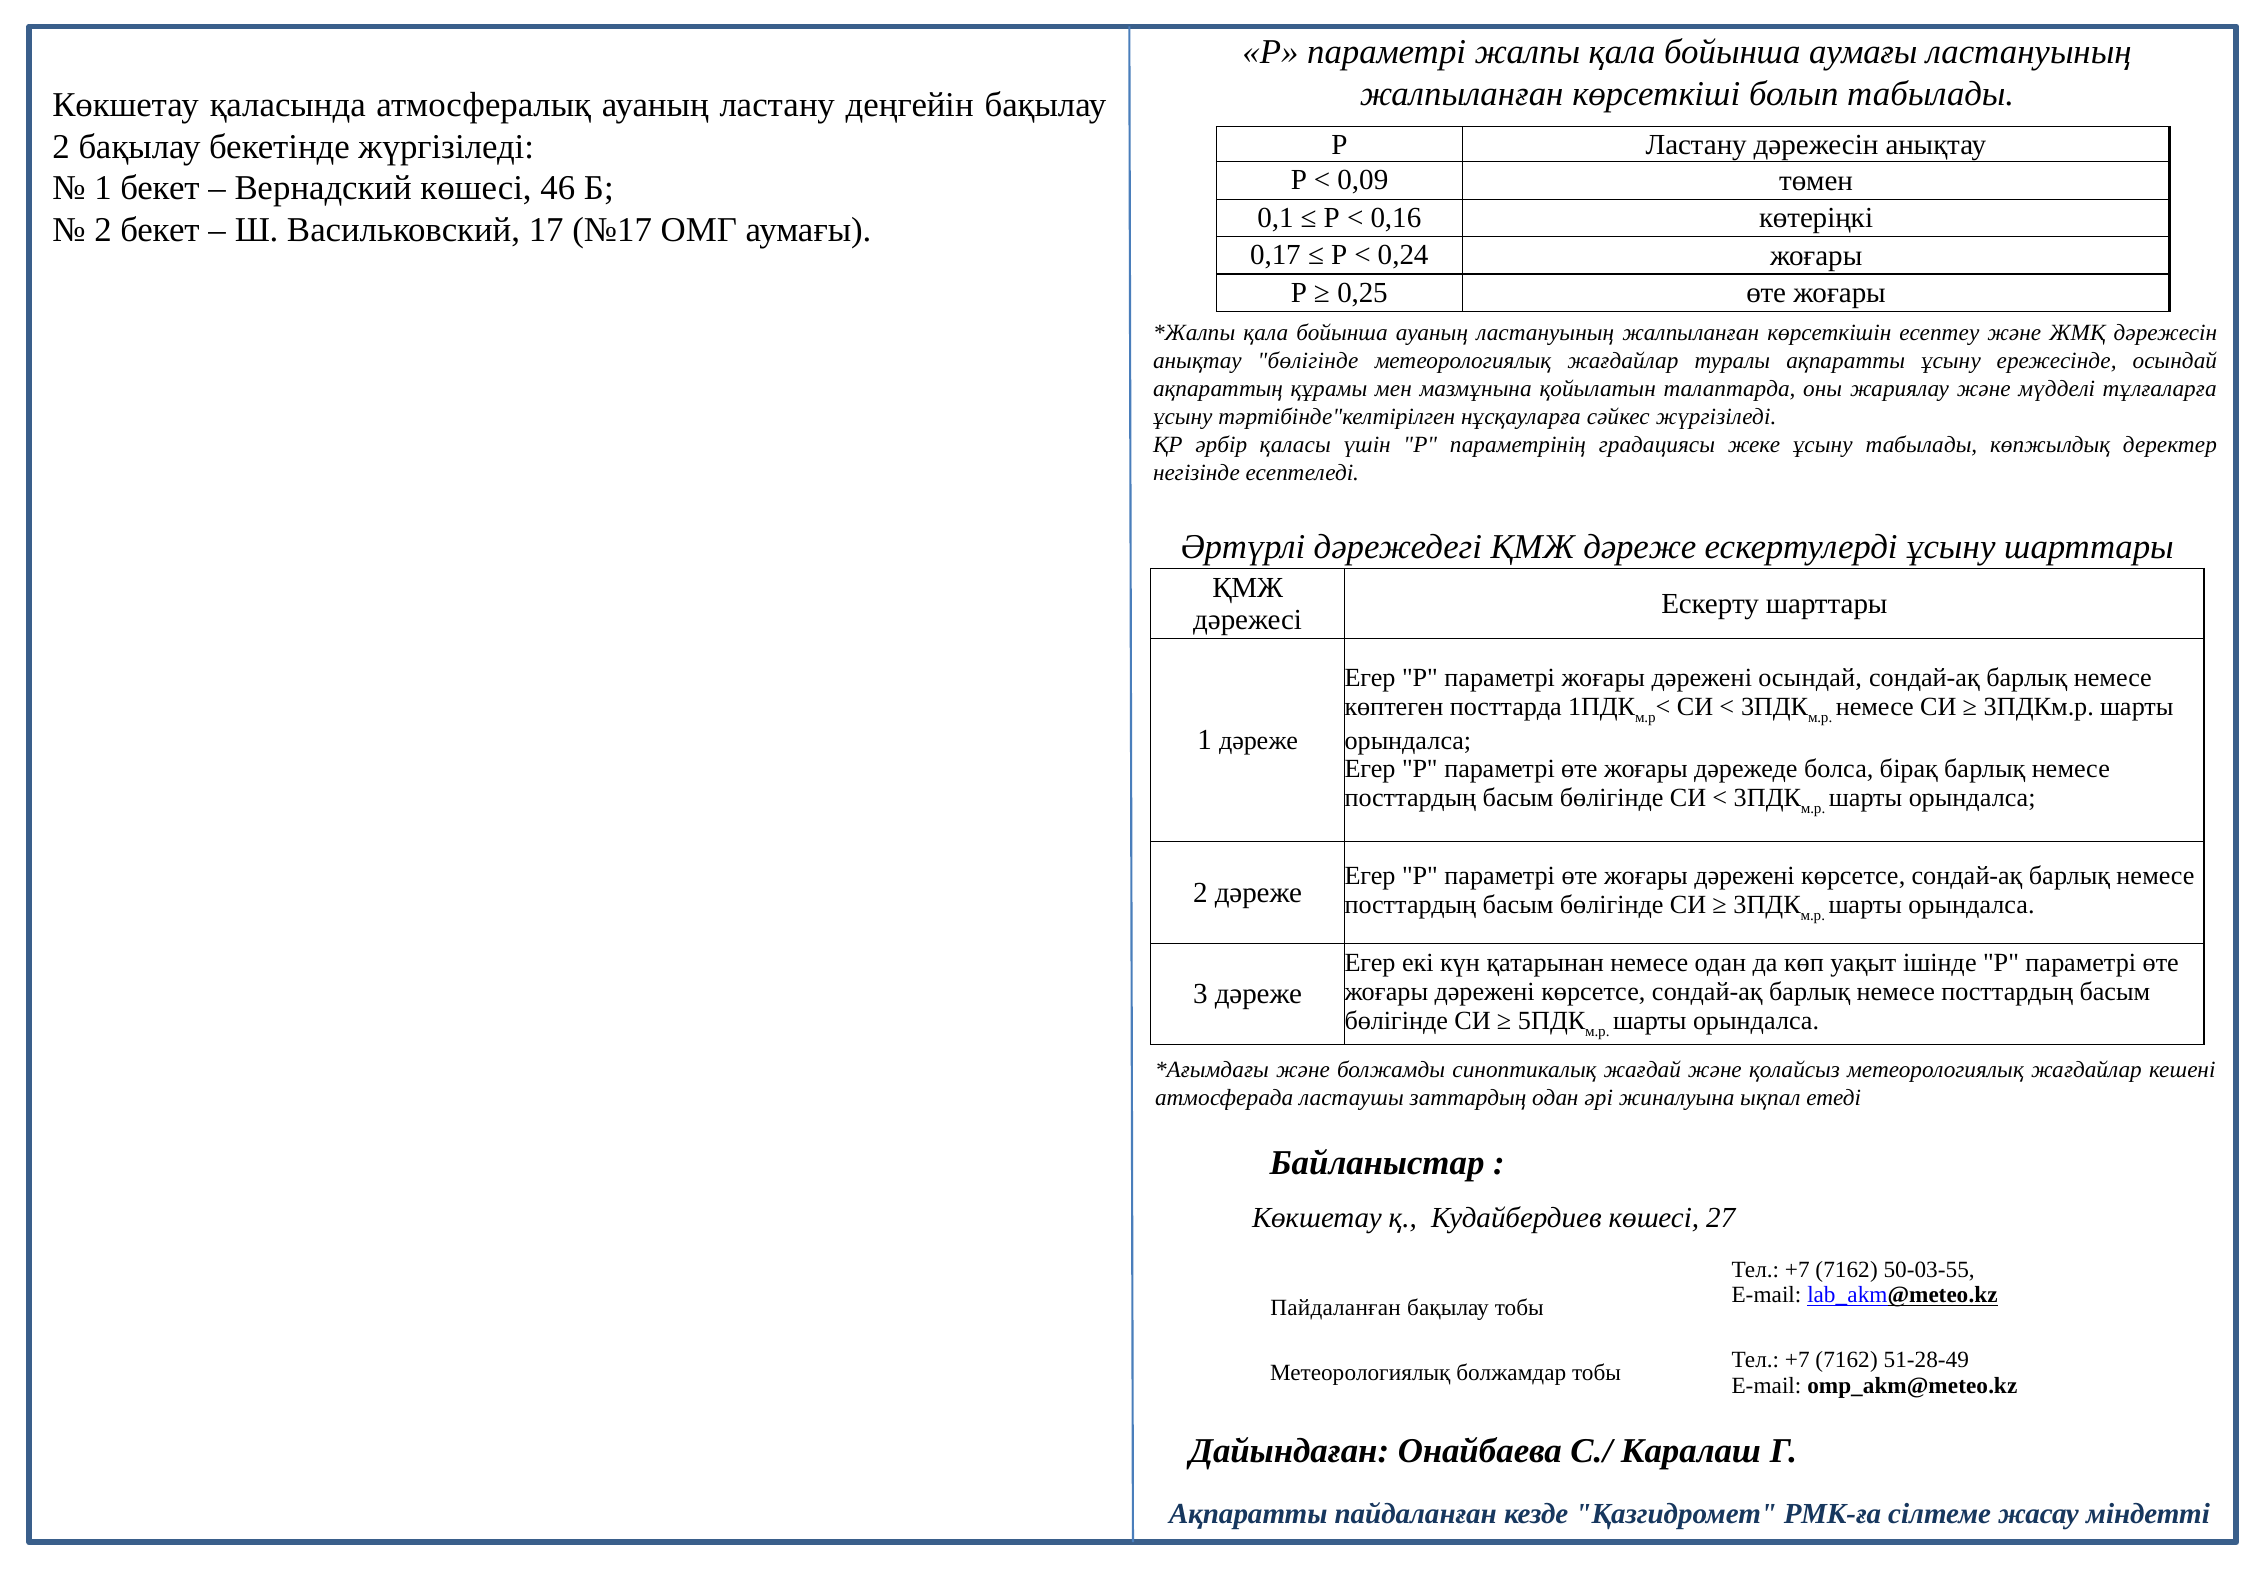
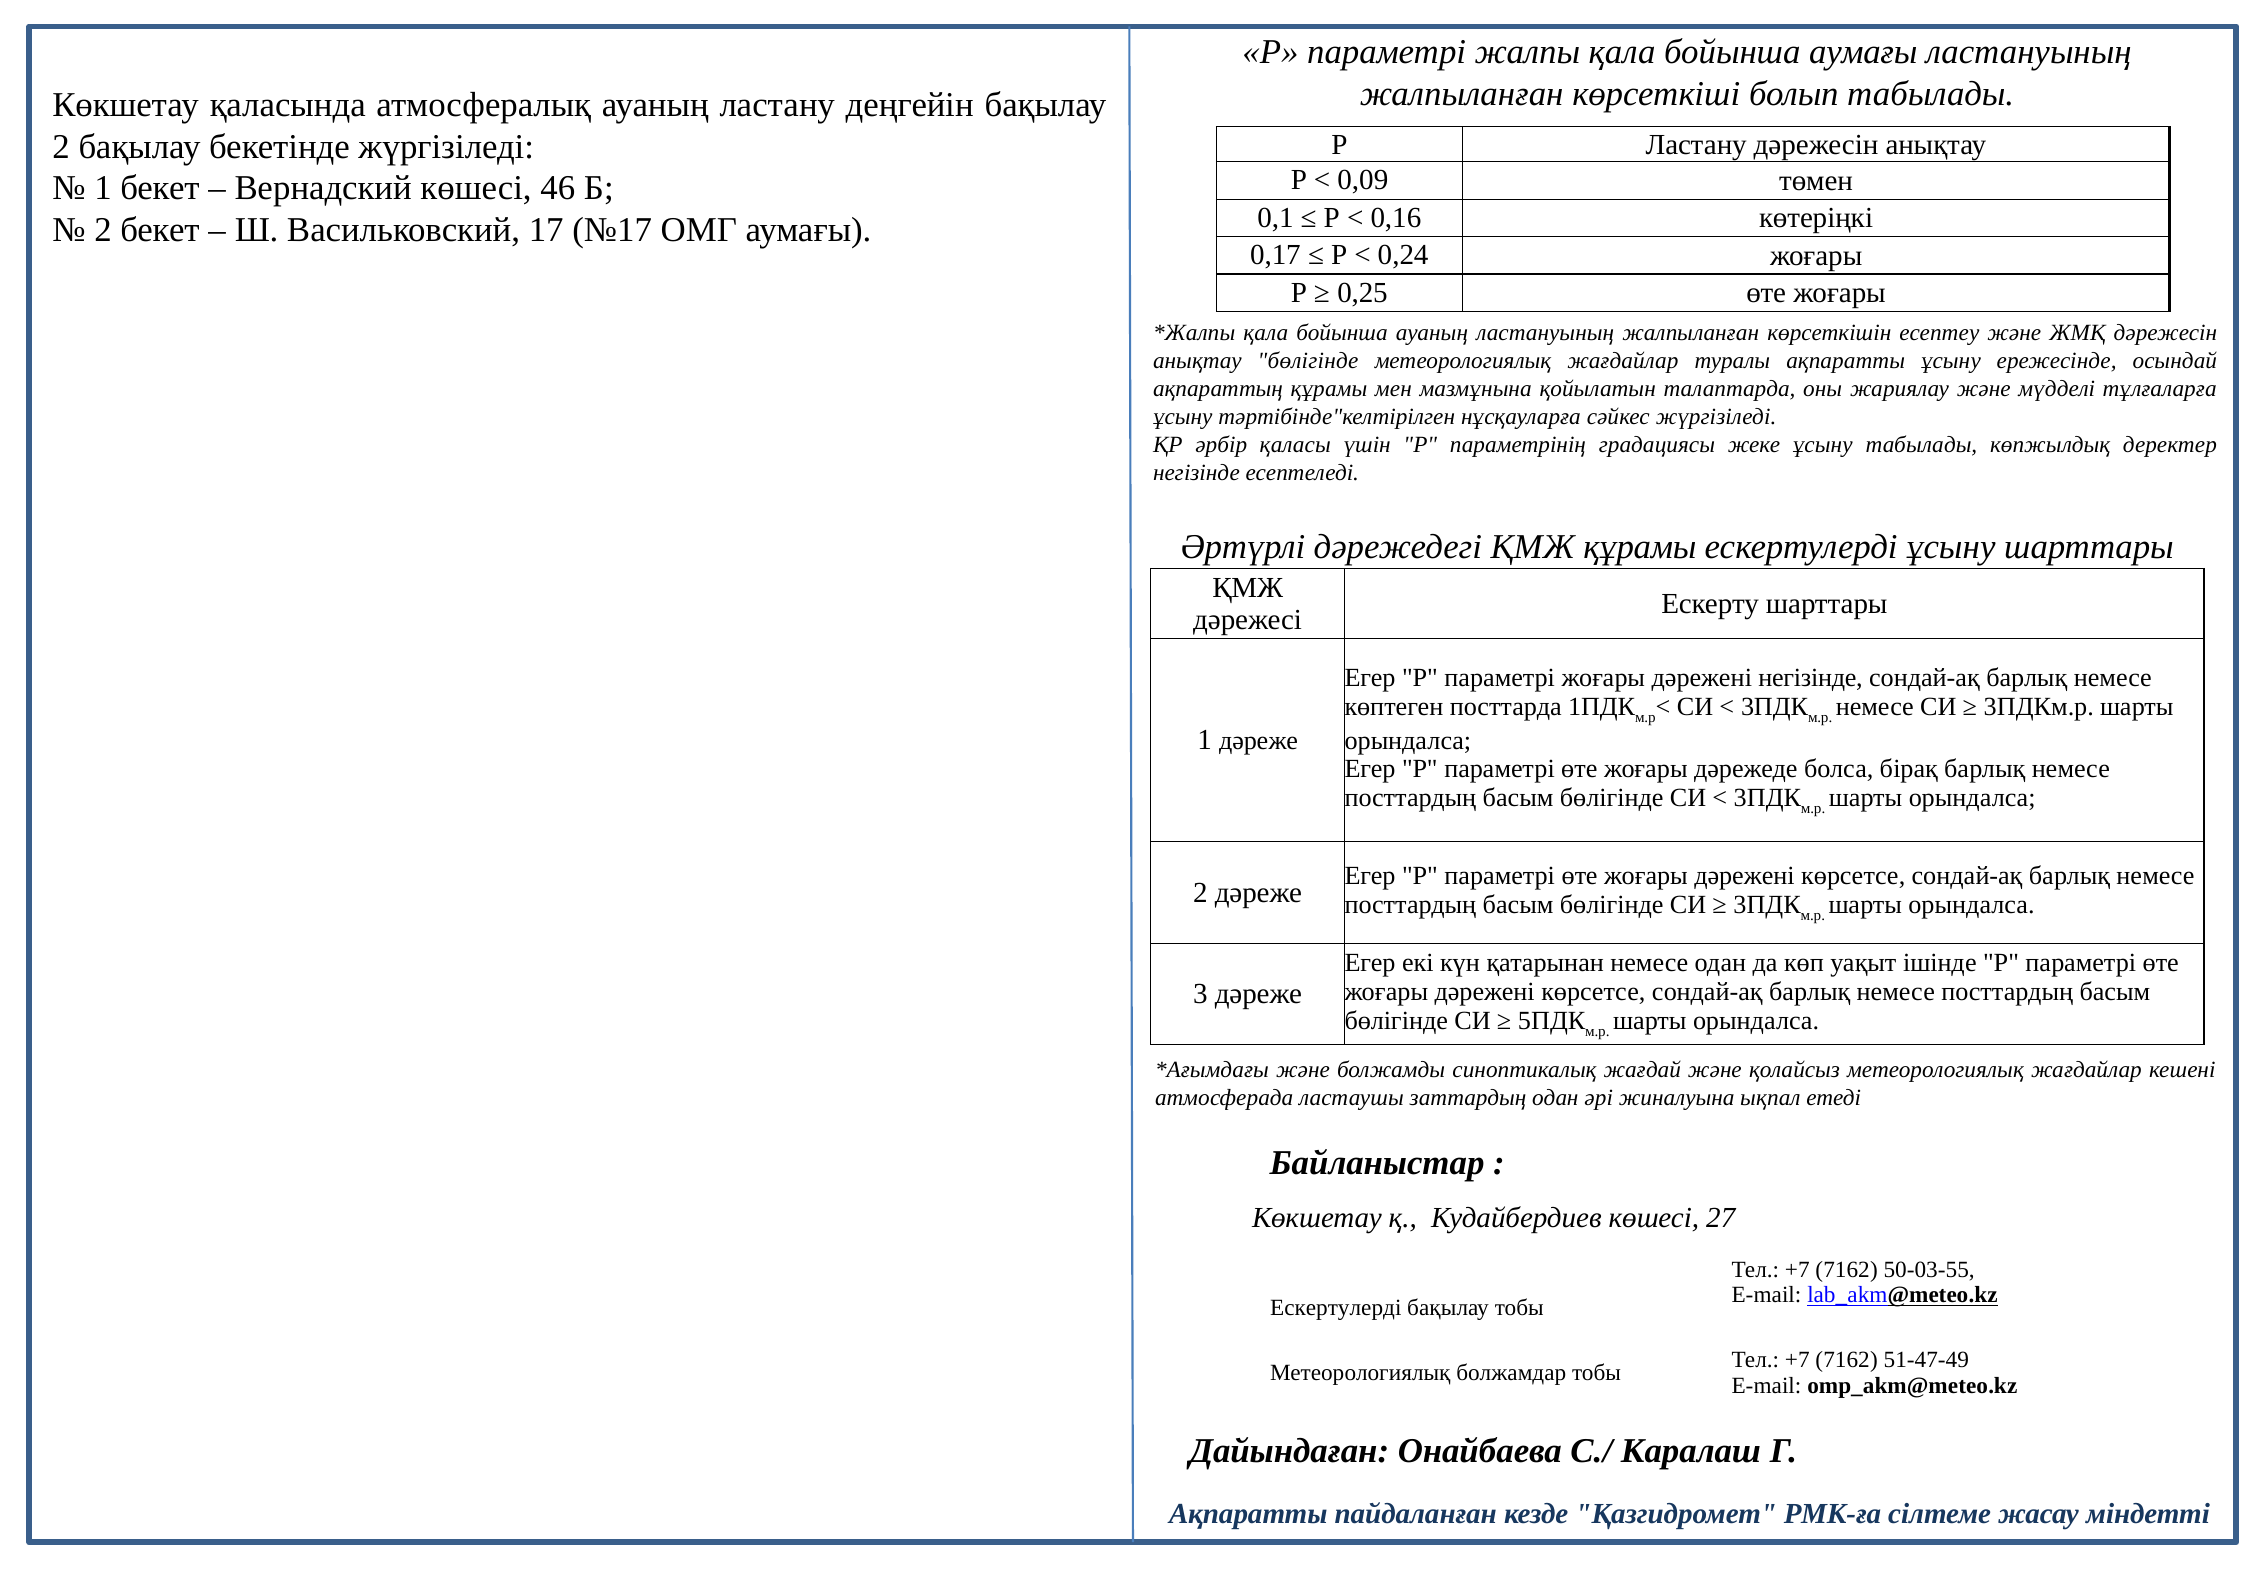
ҚМЖ дәреже: дәреже -> құрамы (1640, 547)
дәрежені осындай: осындай -> негізінде (1811, 678)
Пайдаланған: Пайдаланған -> Ескертулерді (1336, 1308)
51-28-49: 51-28-49 -> 51-47-49 (1926, 1360)
